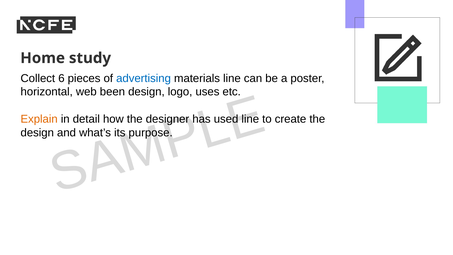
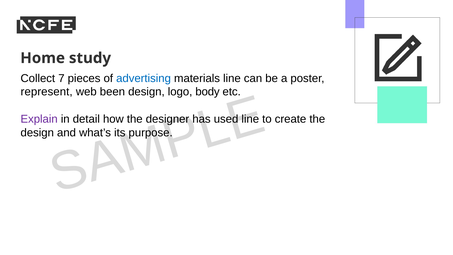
6: 6 -> 7 (61, 78)
horizontal: horizontal -> represent (47, 92)
uses: uses -> body (208, 92)
Explain colour: orange -> purple (39, 119)
